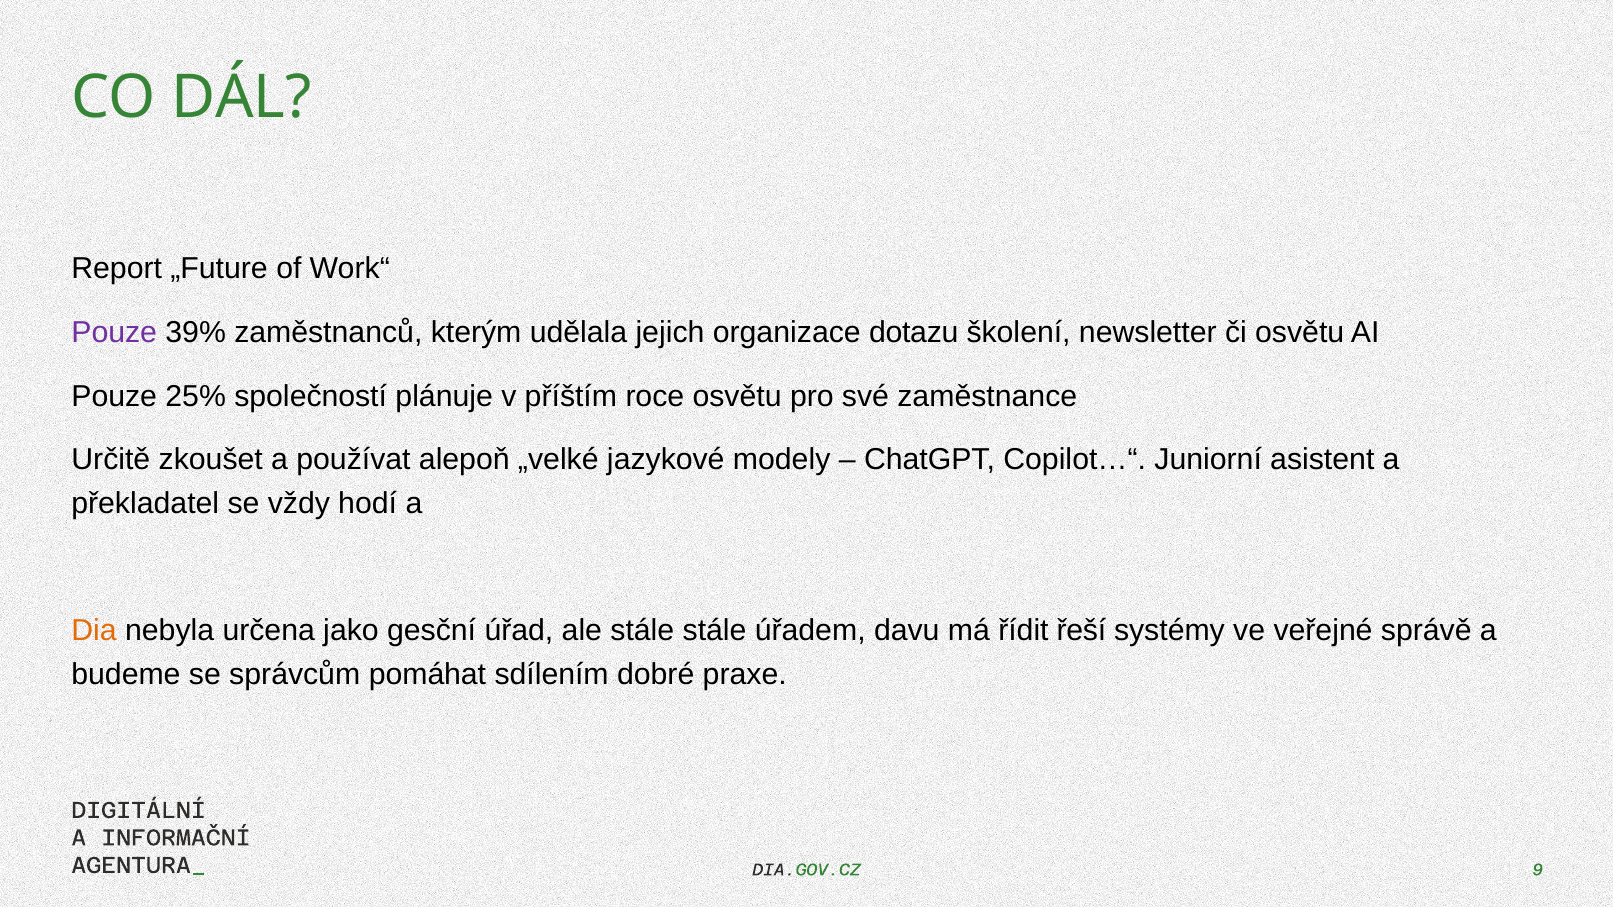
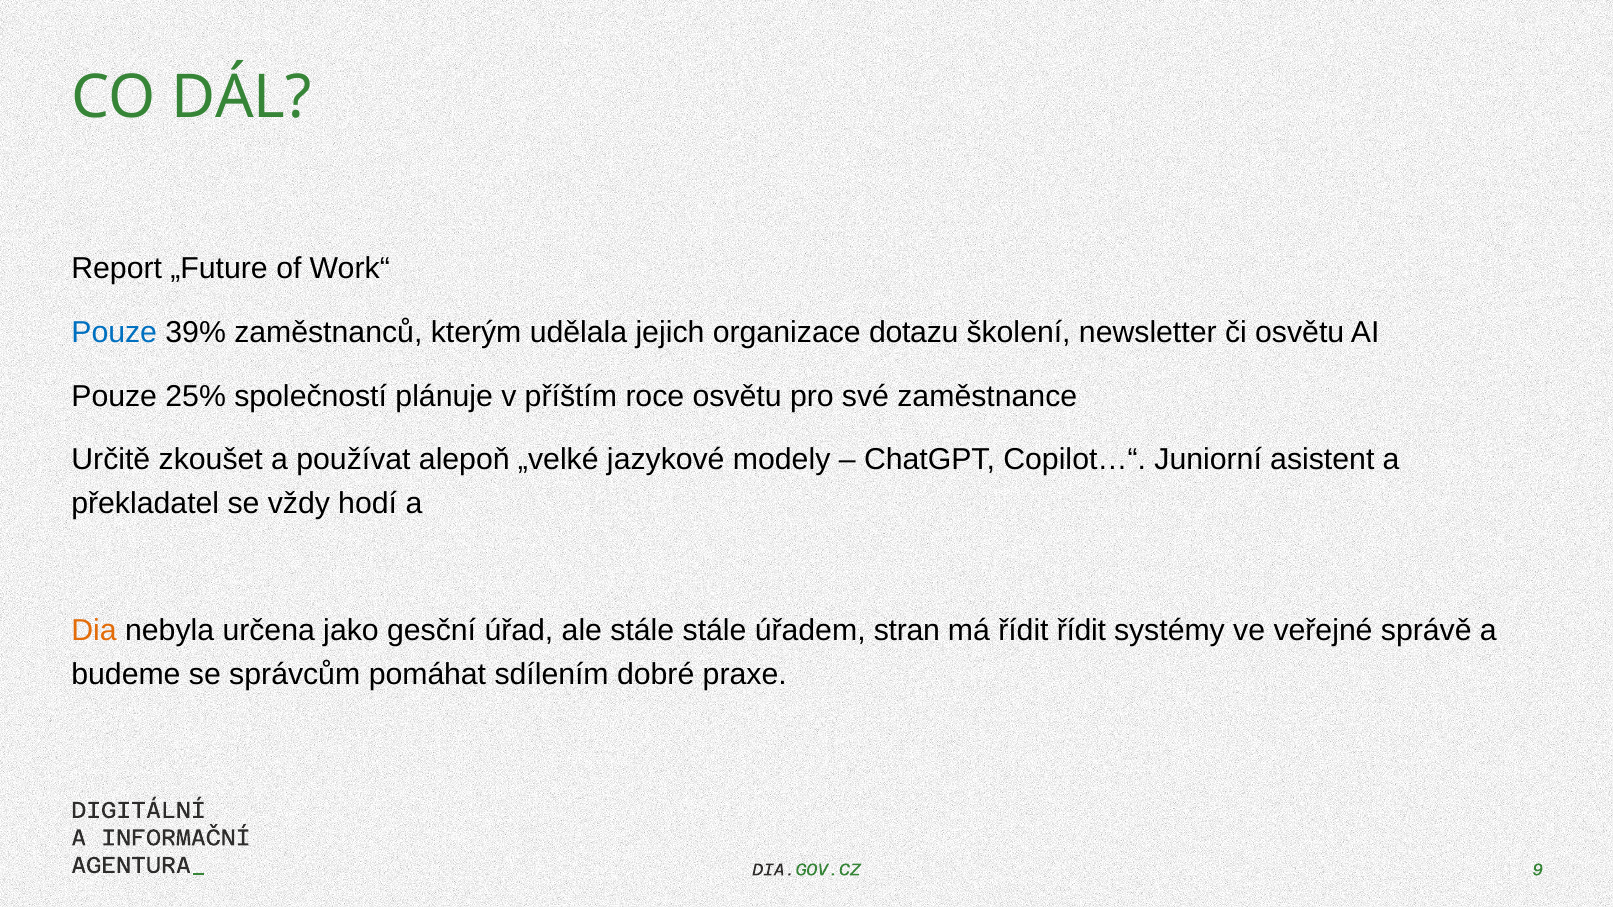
Pouze colour: purple -> blue (114, 333)
davu: davu -> stran (907, 631)
řídit řeší: řeší -> řídit (1081, 631)
